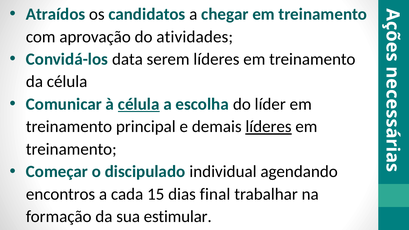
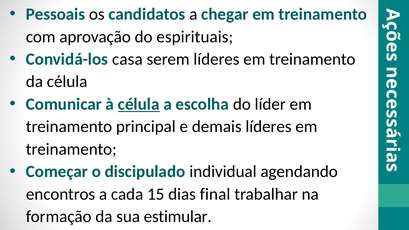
Atraídos: Atraídos -> Pessoais (56, 14)
atividades: atividades -> espirituais (195, 37)
data: data -> casa (127, 59)
líderes underline: present -> none (269, 127)
